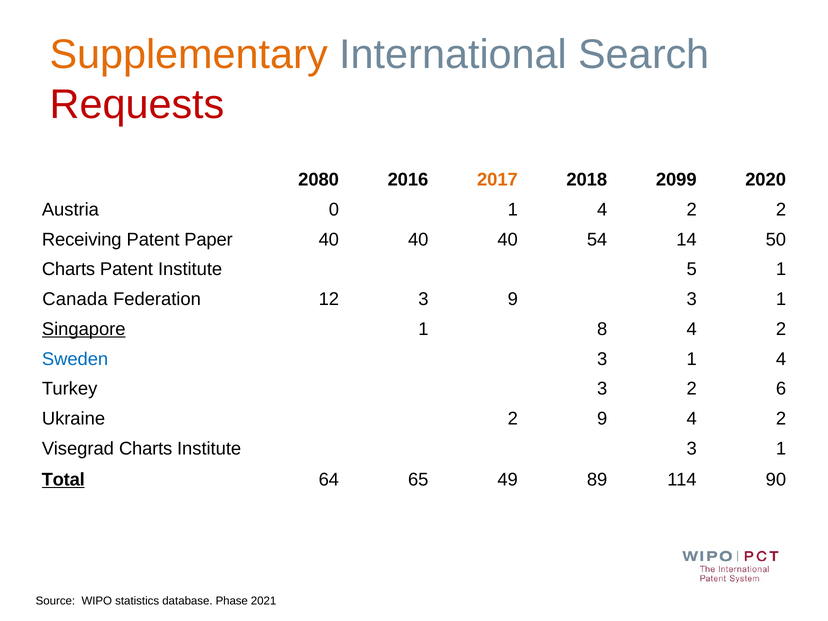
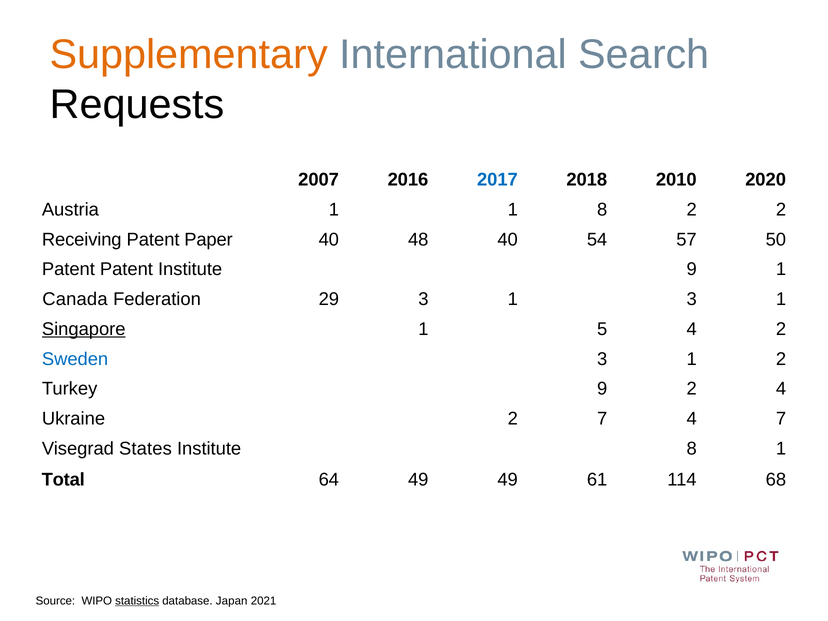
Requests colour: red -> black (137, 104)
2080: 2080 -> 2007 (319, 180)
2017 colour: orange -> blue (497, 180)
2099: 2099 -> 2010 (676, 180)
Austria 0: 0 -> 1 (334, 210)
4: 4 -> 8 (602, 210)
40: 40 -> 48 (418, 240)
14: 14 -> 57 (687, 240)
Charts: Charts -> Patent (68, 269)
Institute 5: 5 -> 9 (692, 269)
12: 12 -> 29 (329, 299)
9: 9 -> 1 (513, 299)
8: 8 -> 5 (602, 329)
3 1 4: 4 -> 2 (781, 359)
Turkey 3: 3 -> 9 (602, 389)
2 6: 6 -> 4 (781, 389)
2 9: 9 -> 7 (602, 419)
2: 2 -> 7 (781, 419)
Visegrad Charts: Charts -> States (145, 449)
Institute 3: 3 -> 8 (692, 449)
Total underline: present -> none (63, 480)
64 65: 65 -> 49 (418, 480)
89: 89 -> 61 (597, 480)
90: 90 -> 68 (776, 480)
statistics underline: none -> present (137, 601)
Phase: Phase -> Japan (232, 601)
